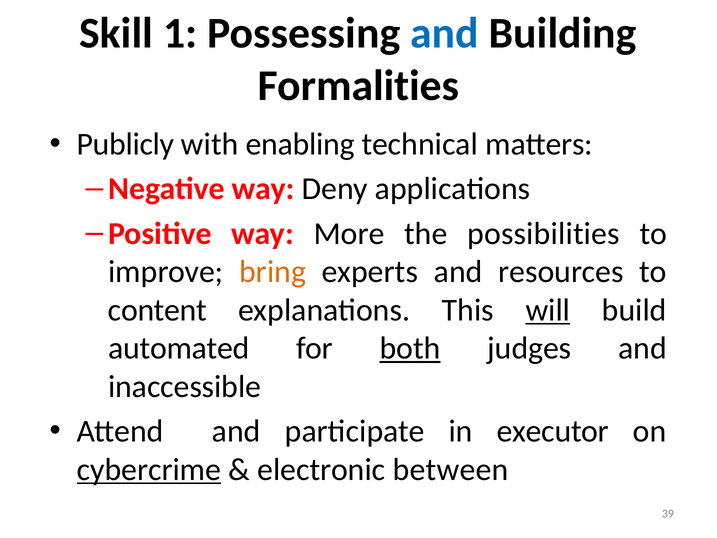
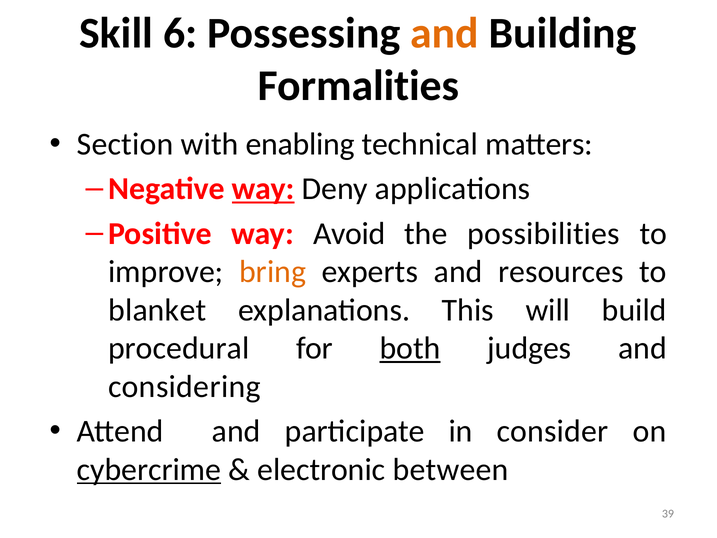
1: 1 -> 6 (180, 33)
and colour: blue -> orange (445, 33)
Publicly: Publicly -> Section (125, 144)
way underline: none -> present (263, 189)
More: More -> Avoid (349, 233)
content: content -> blanket (157, 310)
will underline: present -> none (548, 310)
automated: automated -> procedural (179, 348)
inaccessible: inaccessible -> considering (184, 386)
executor: executor -> consider (553, 431)
